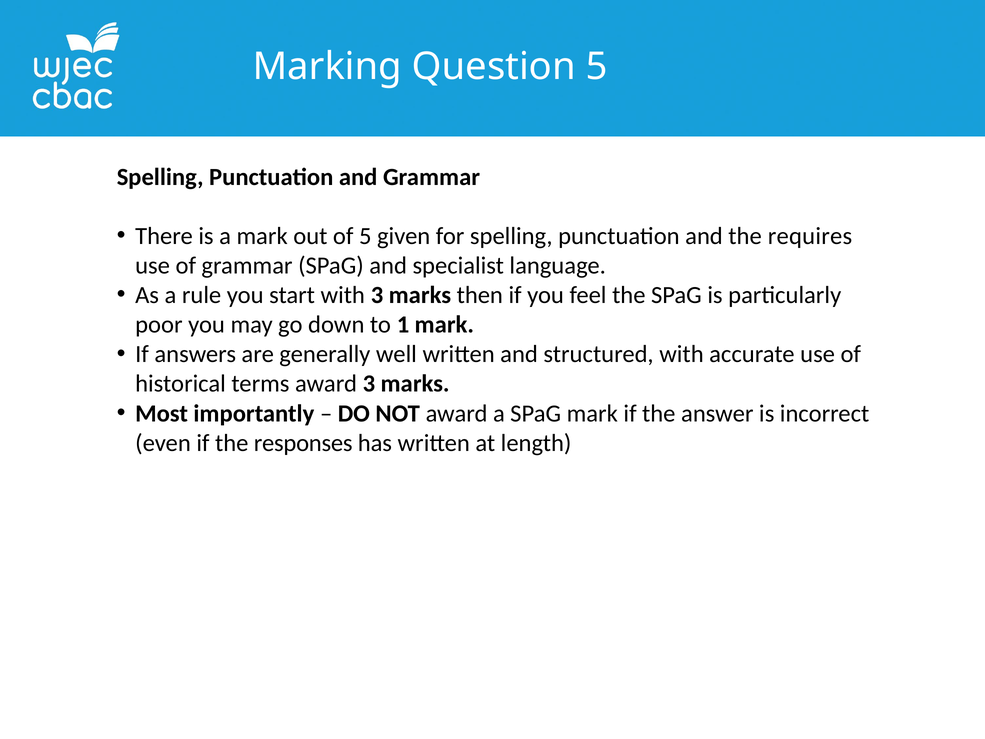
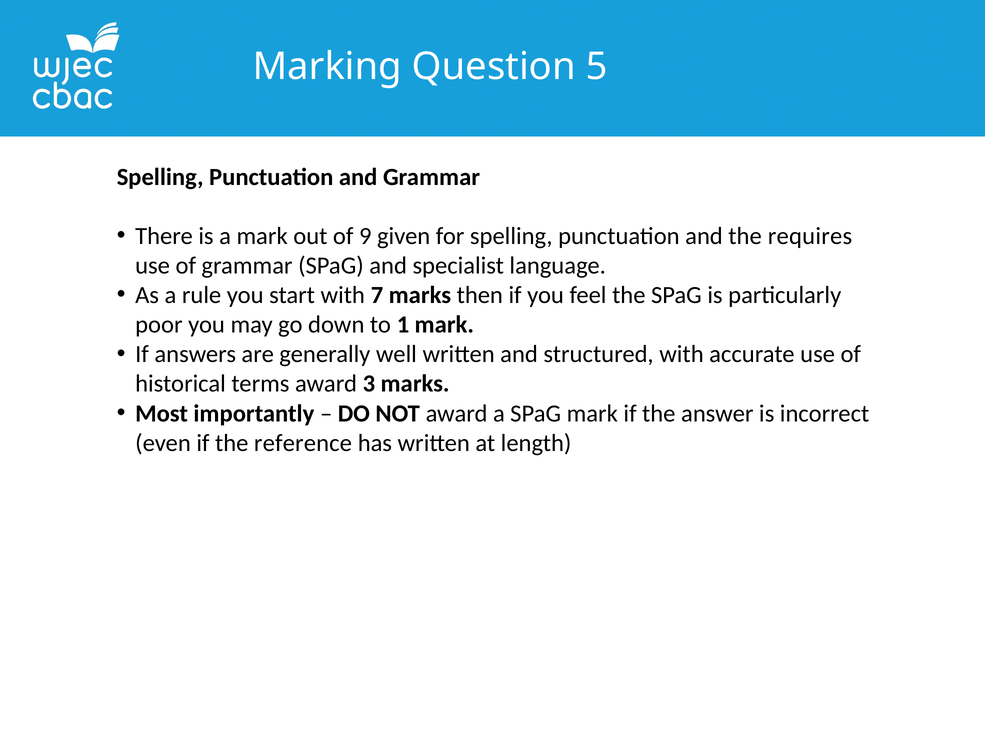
of 5: 5 -> 9 (365, 236)
with 3: 3 -> 7 (377, 295)
responses: responses -> reference (303, 443)
